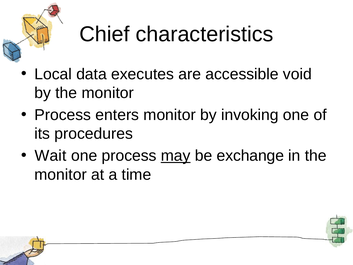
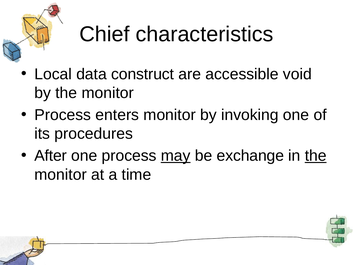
executes: executes -> construct (143, 74)
Wait: Wait -> After (51, 156)
the underline: none -> present (316, 156)
